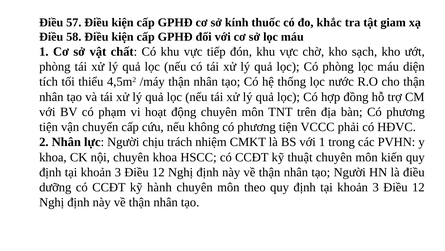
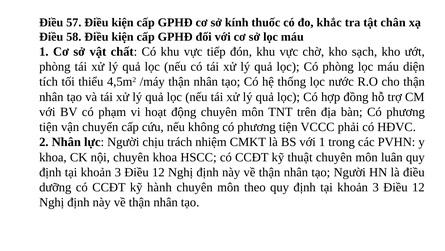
giam: giam -> chân (393, 22)
kiến: kiến -> luân (392, 157)
